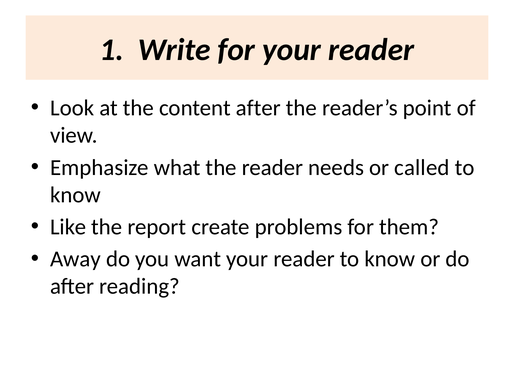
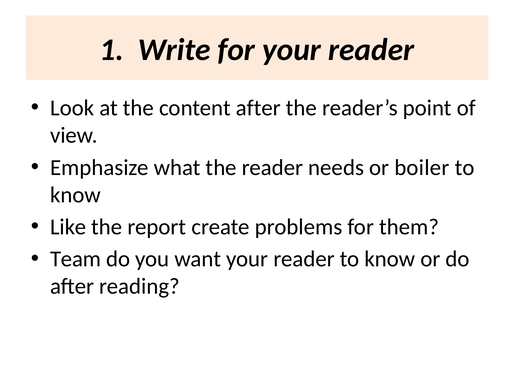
called: called -> boiler (422, 167)
Away: Away -> Team (76, 259)
